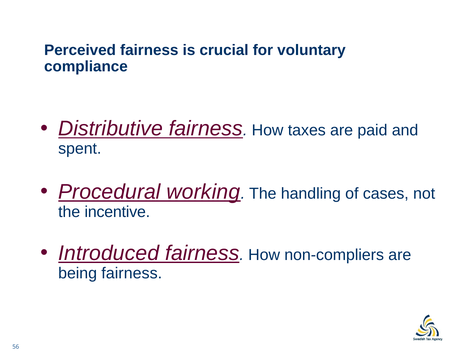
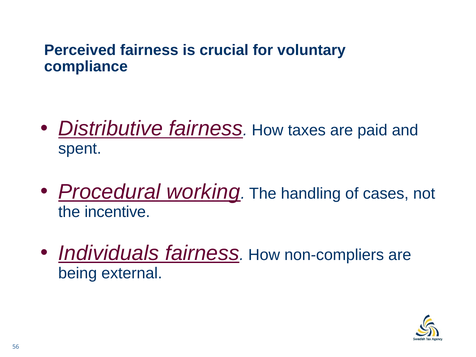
Introduced: Introduced -> Individuals (109, 253)
being fairness: fairness -> external (132, 273)
